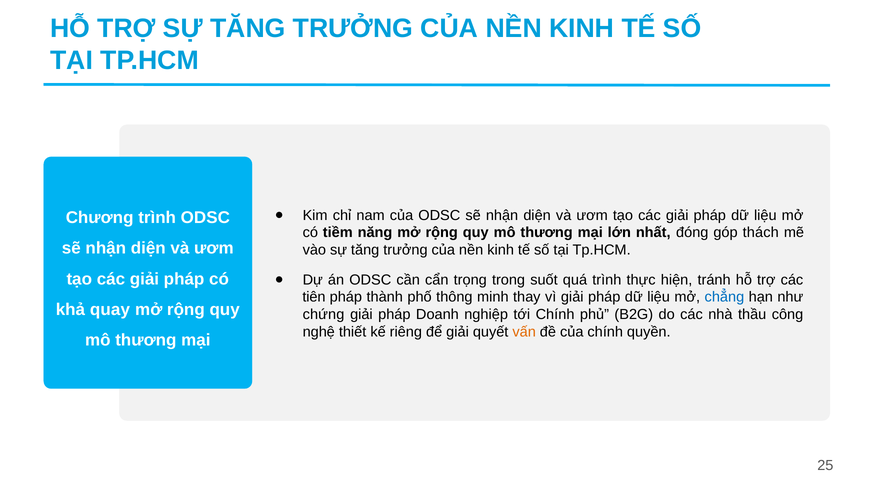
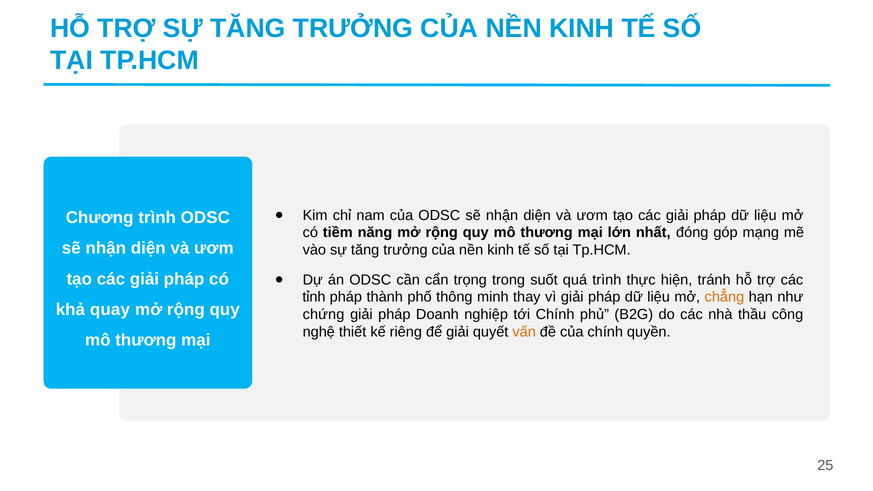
thách: thách -> mạng (761, 233)
tiên: tiên -> tỉnh (314, 297)
chẳng colour: blue -> orange (724, 297)
